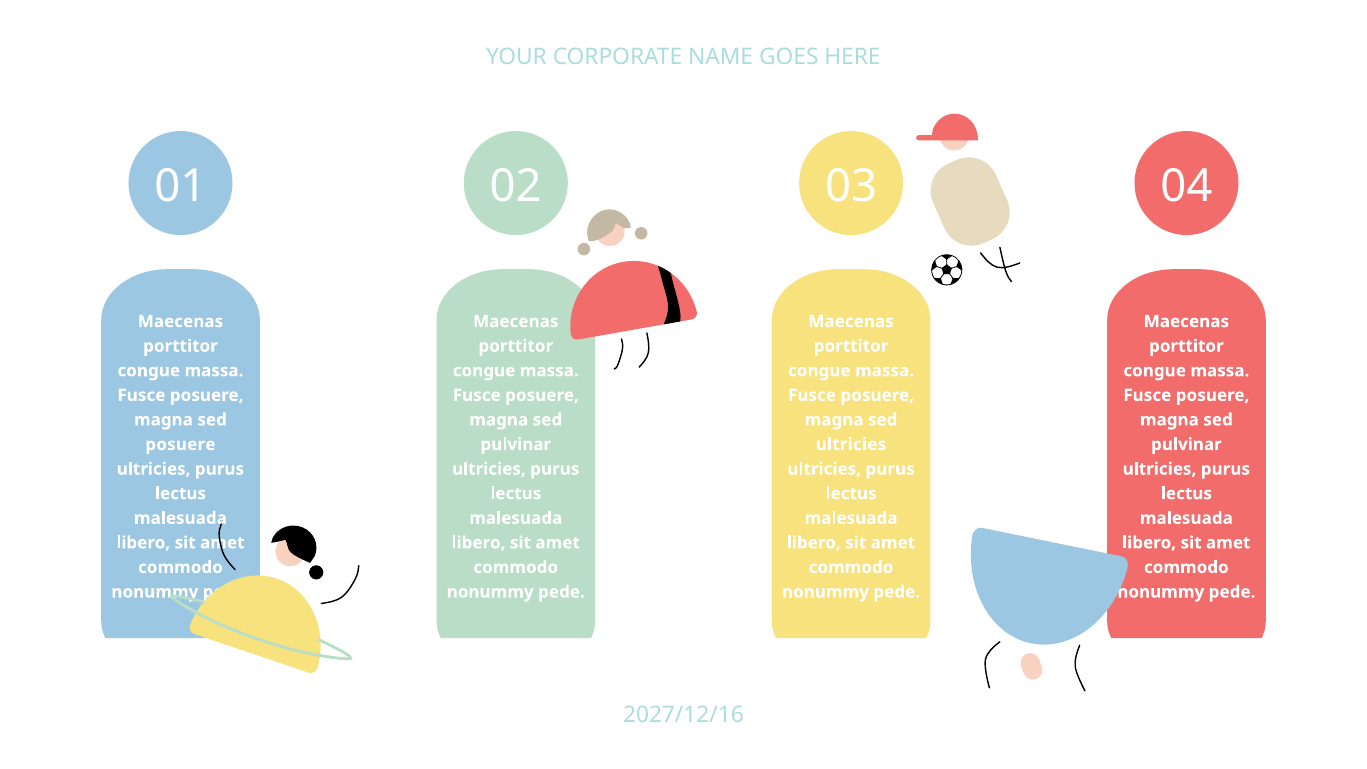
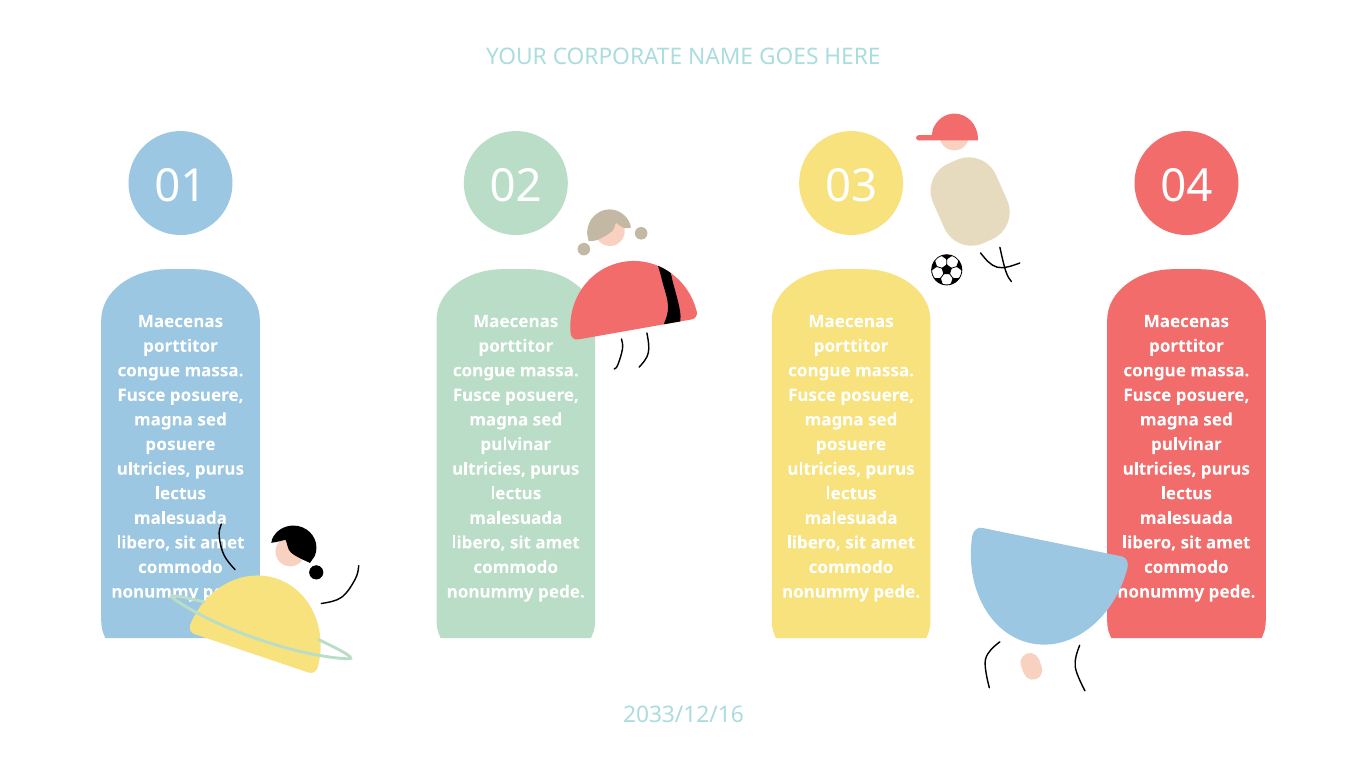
ultricies: ultricies -> posuere (851, 444)
2027/12/16: 2027/12/16 -> 2033/12/16 (683, 715)
